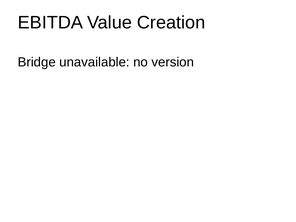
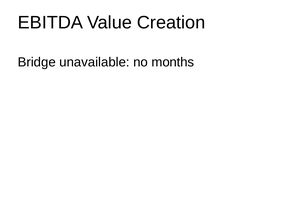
version: version -> months (173, 62)
